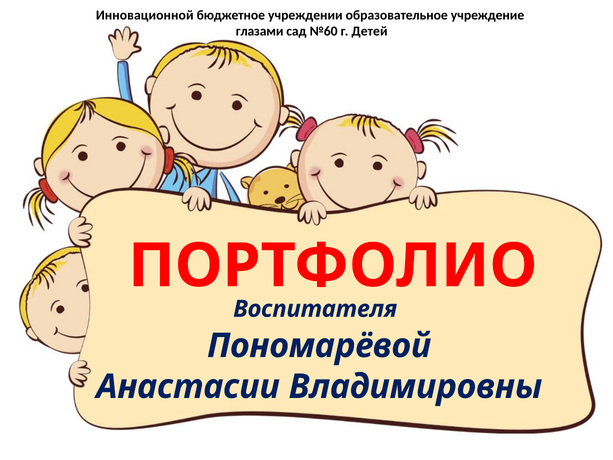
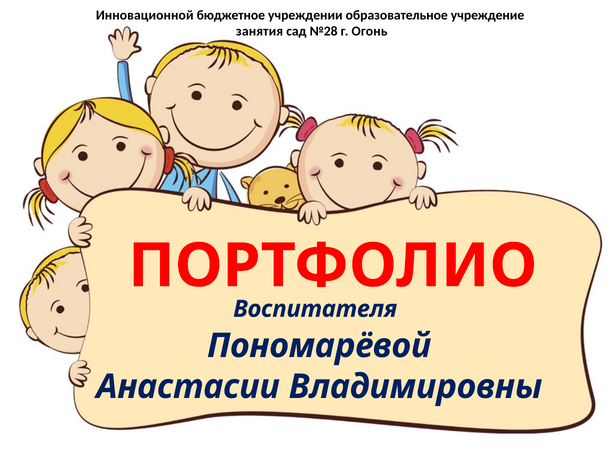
глазами: глазами -> занятия (260, 31)
№60: №60 -> №28 (324, 31)
Детей: Детей -> Огонь (370, 31)
